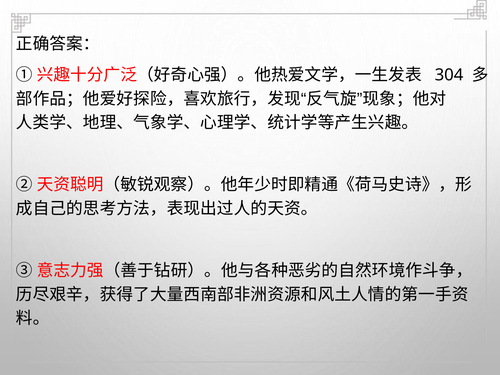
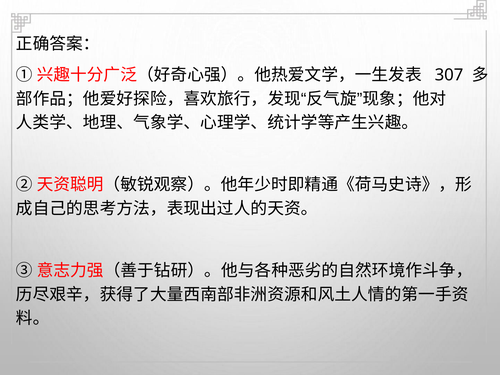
304: 304 -> 307 (449, 75)
